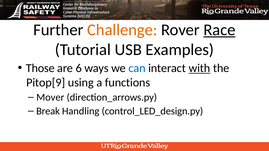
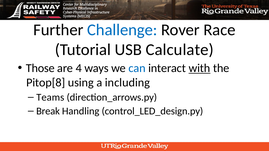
Challenge colour: orange -> blue (122, 30)
Race underline: present -> none (219, 30)
Examples: Examples -> Calculate (180, 50)
6: 6 -> 4 (79, 68)
Pitop[9: Pitop[9 -> Pitop[8 (46, 83)
functions: functions -> including (127, 83)
Mover: Mover -> Teams (50, 97)
